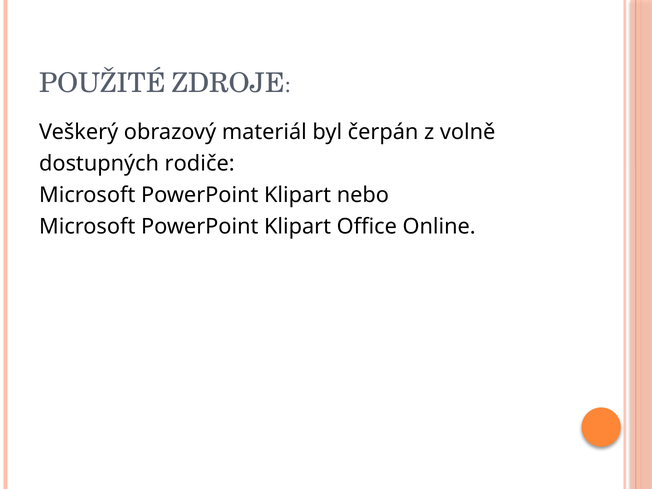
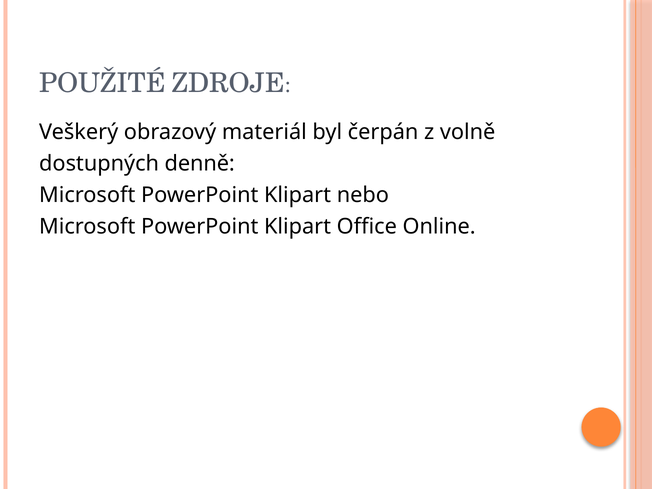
rodiče: rodiče -> denně (200, 163)
